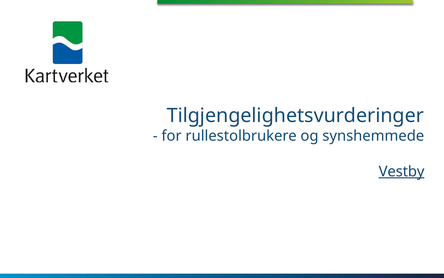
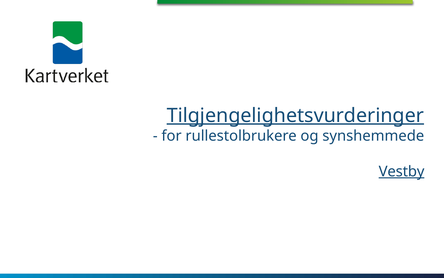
Tilgjengelighetsvurderinger underline: none -> present (295, 115)
